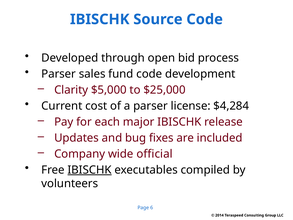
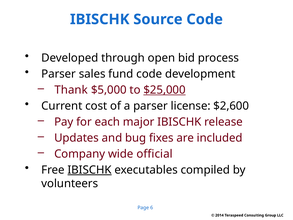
Clarity: Clarity -> Thank (71, 90)
$25,000 underline: none -> present (165, 90)
$4,284: $4,284 -> $2,600 (231, 106)
